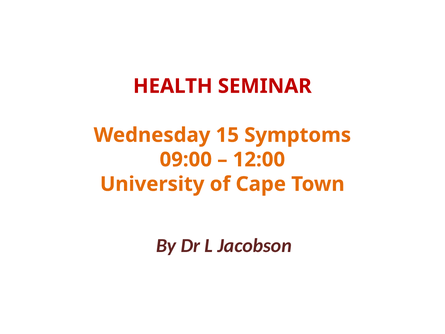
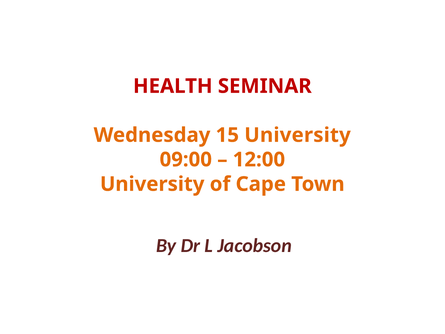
15 Symptoms: Symptoms -> University (298, 135)
